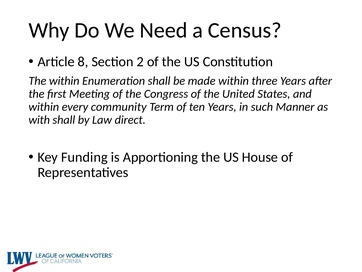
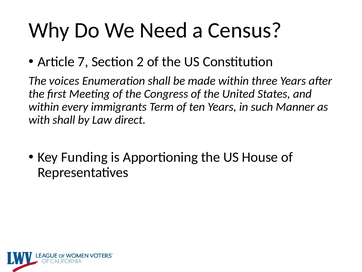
8: 8 -> 7 (83, 62)
The within: within -> voices (64, 81)
community: community -> immigrants (119, 107)
